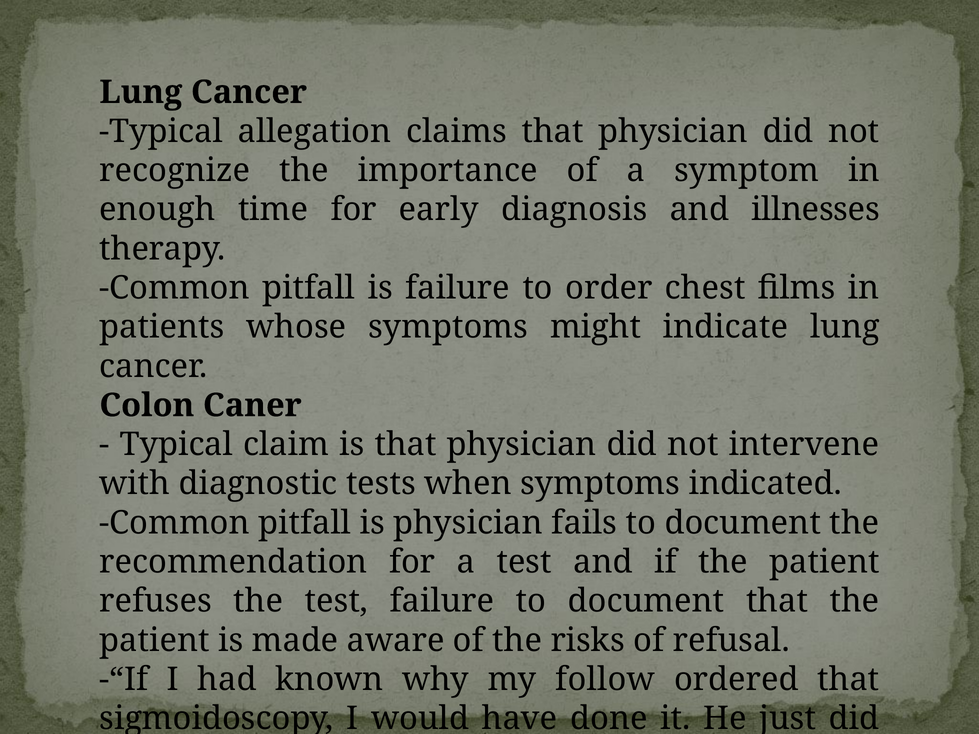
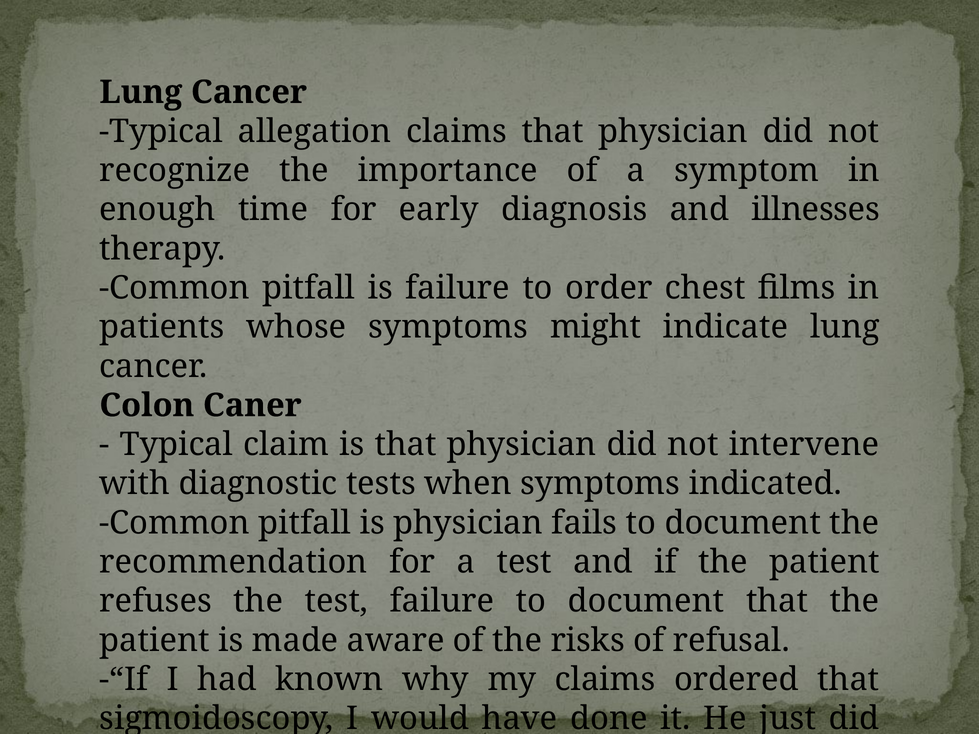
my follow: follow -> claims (605, 680)
